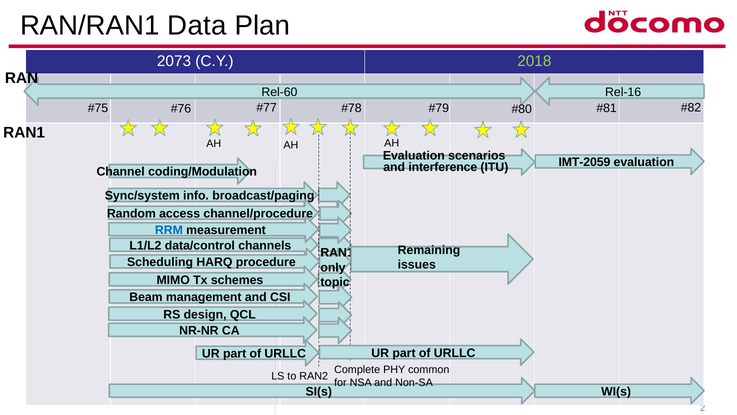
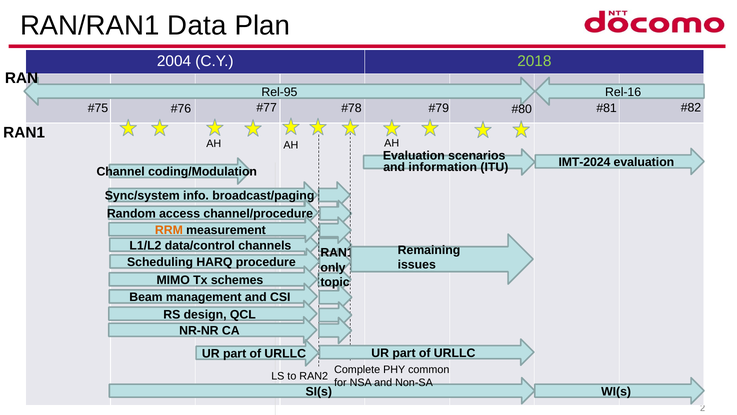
2073: 2073 -> 2004 (174, 61)
Rel-60: Rel-60 -> Rel-95 (279, 92)
IMT-2059: IMT-2059 -> IMT-2024 (584, 162)
interference: interference -> information (443, 167)
RRM colour: blue -> orange (169, 230)
